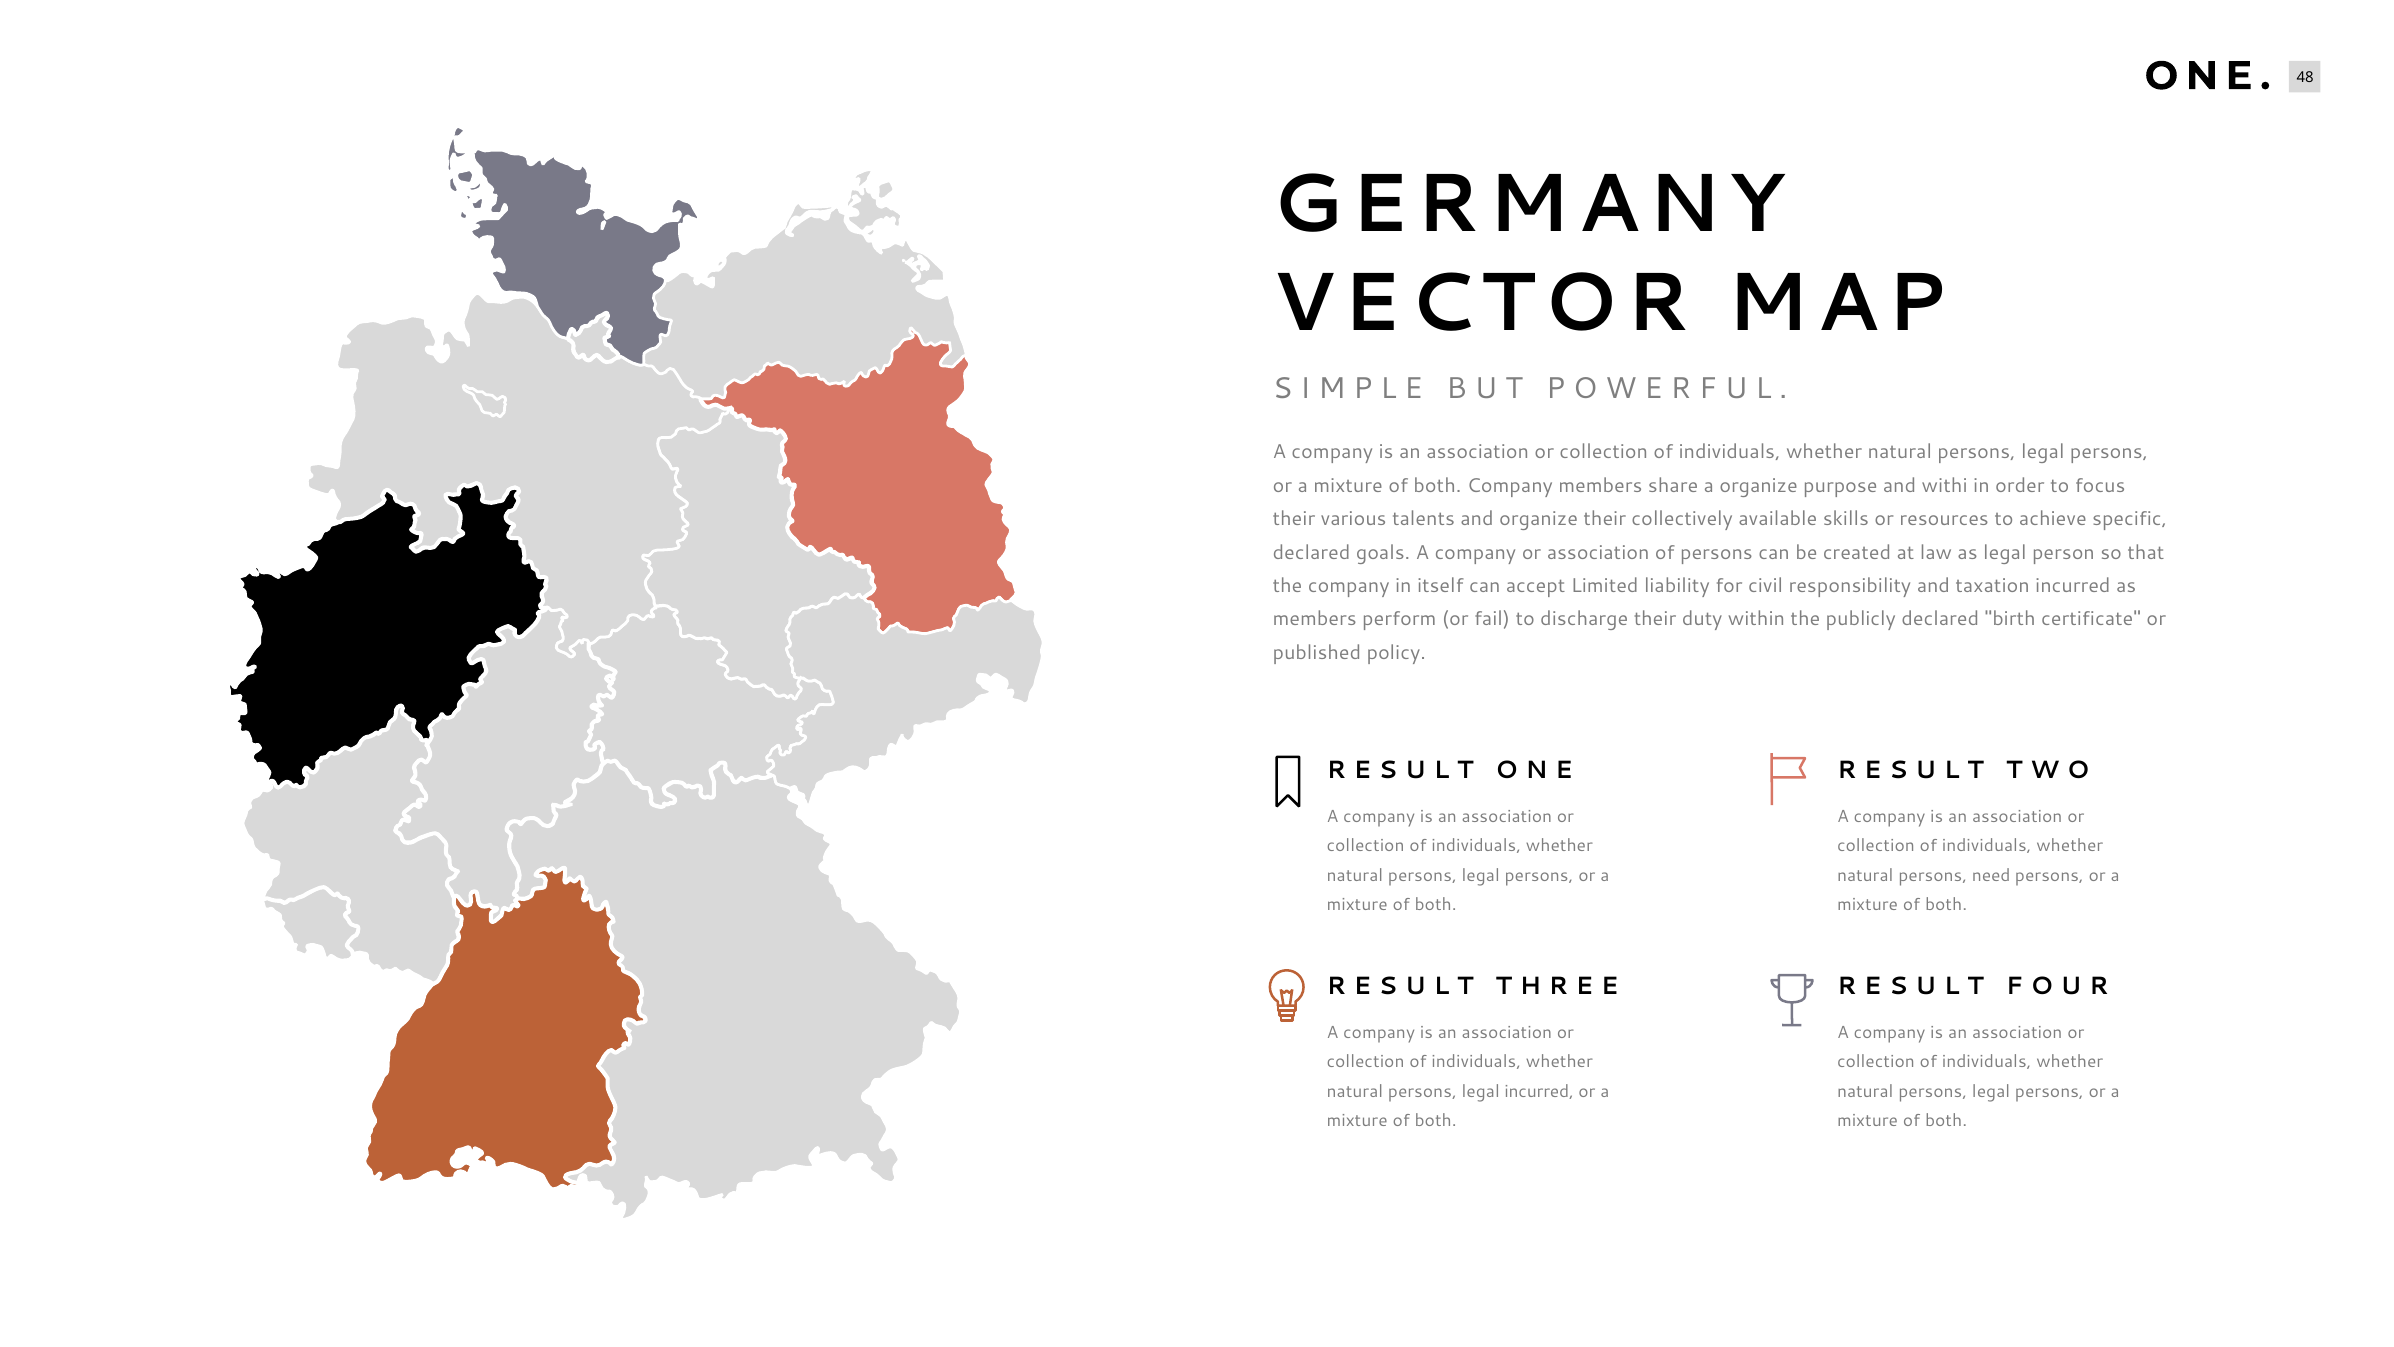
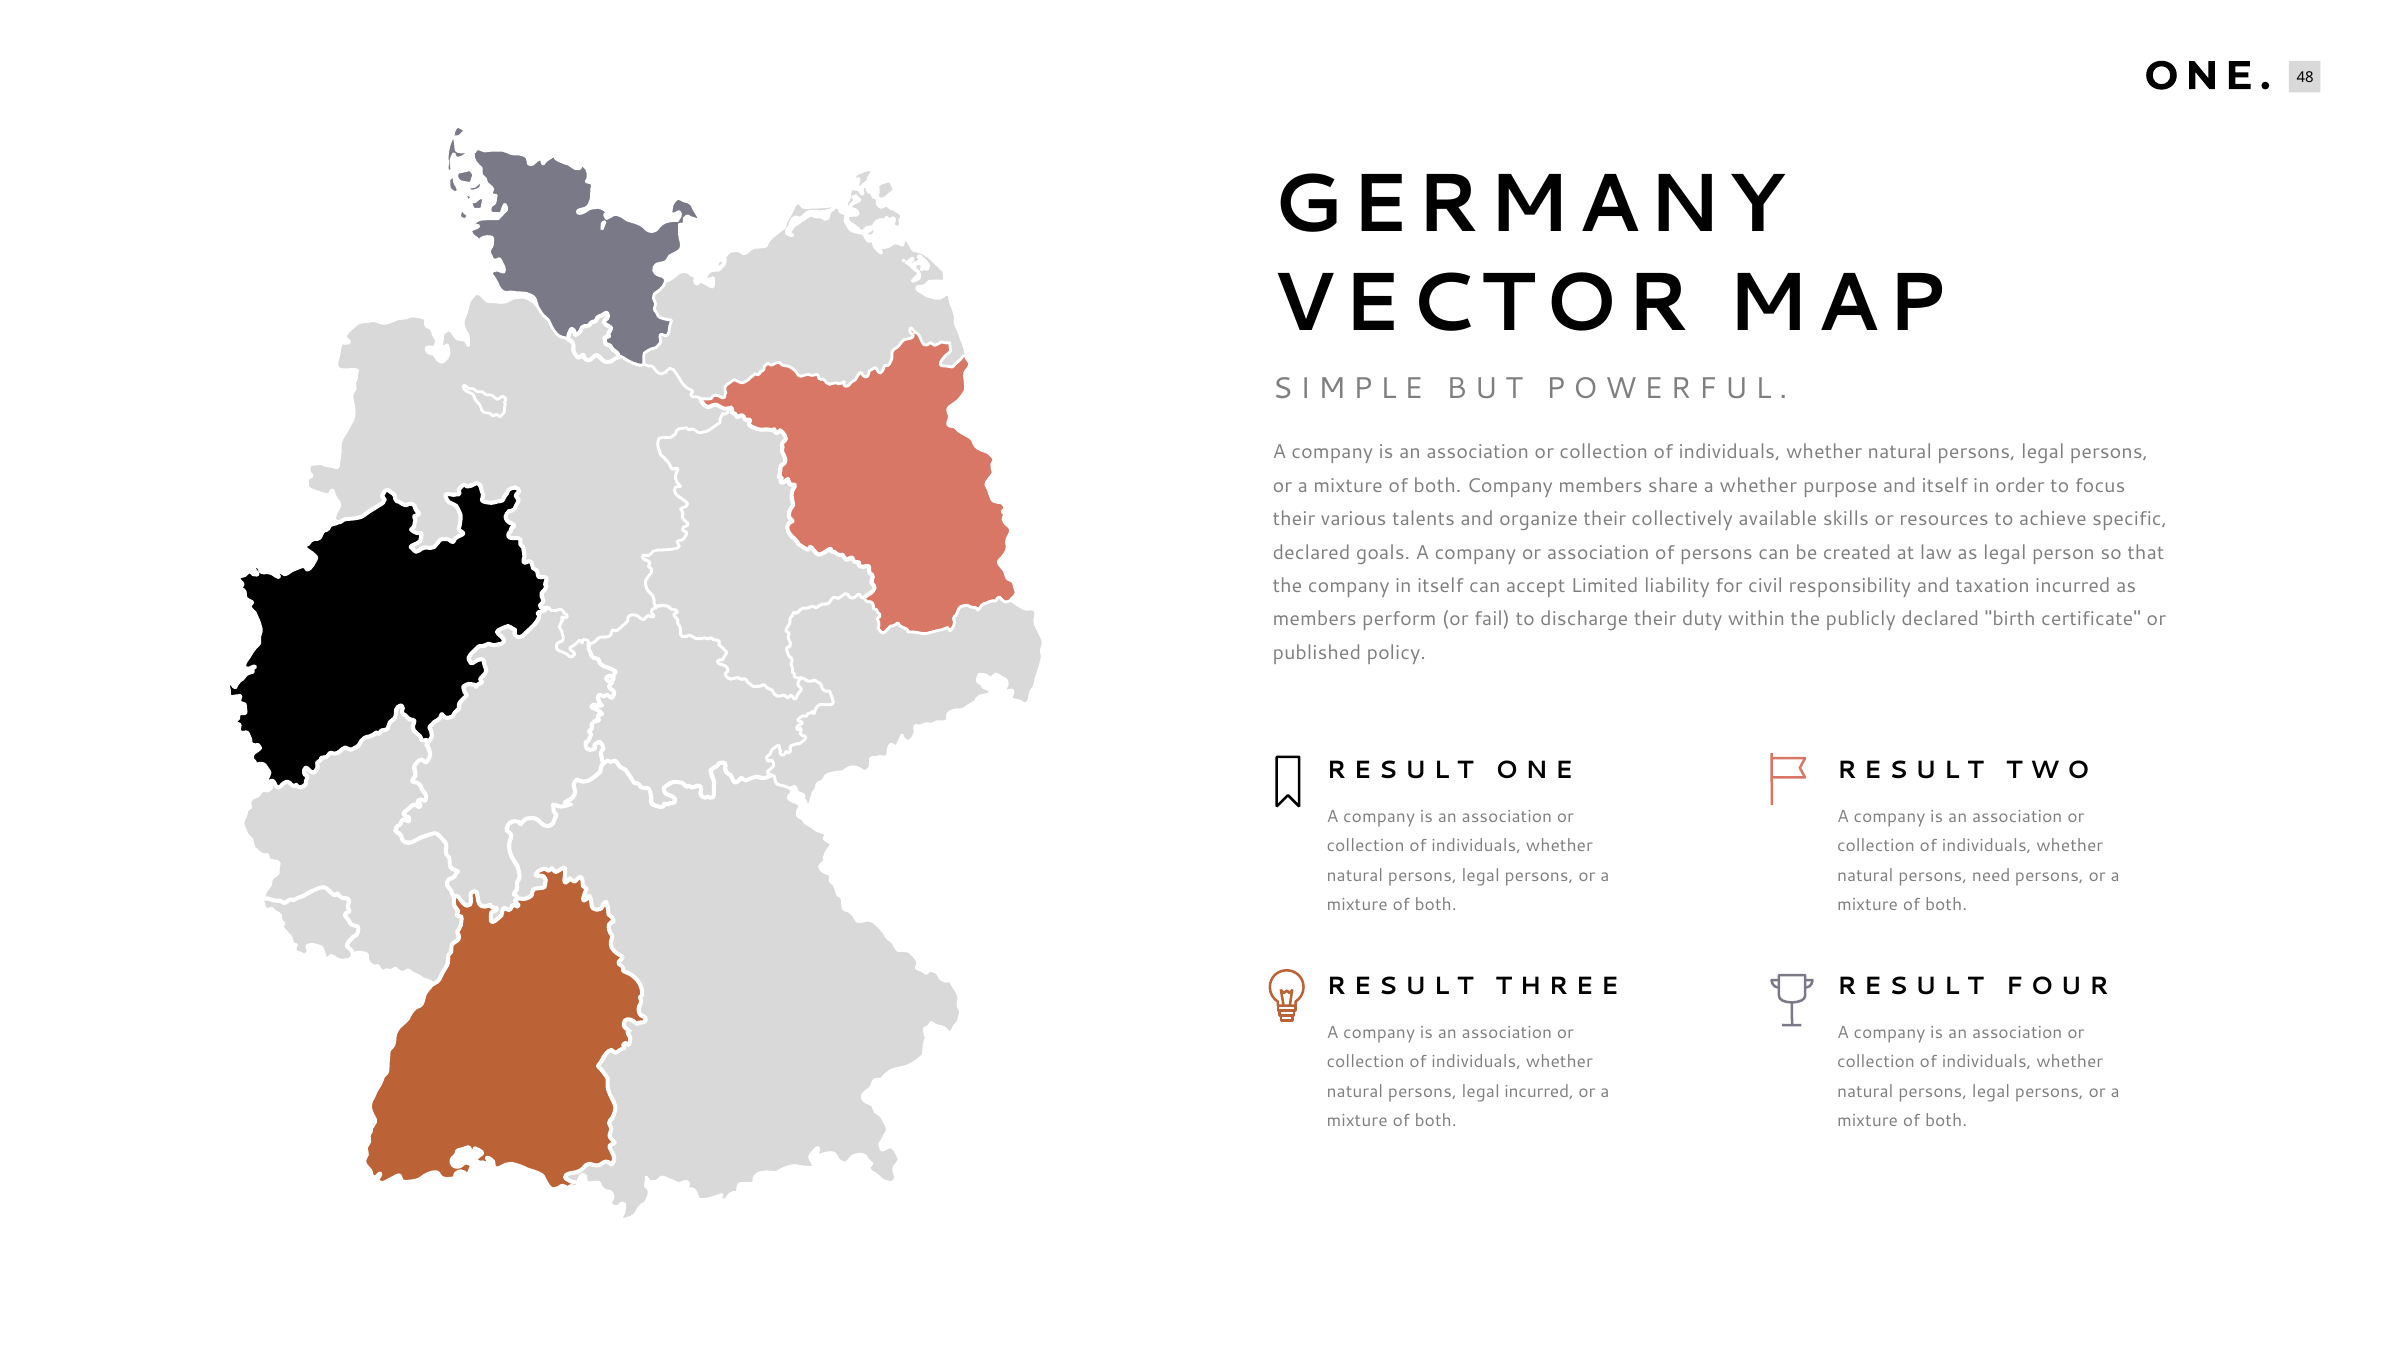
a organize: organize -> whether (1758, 485)
and withi: withi -> itself (1945, 485)
